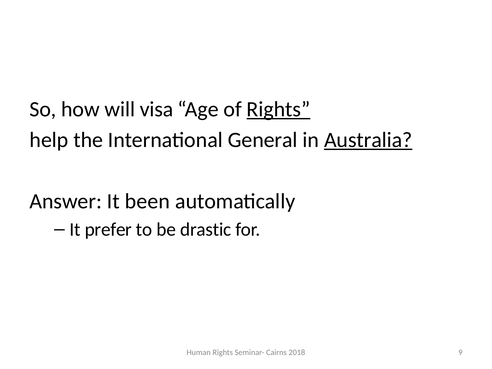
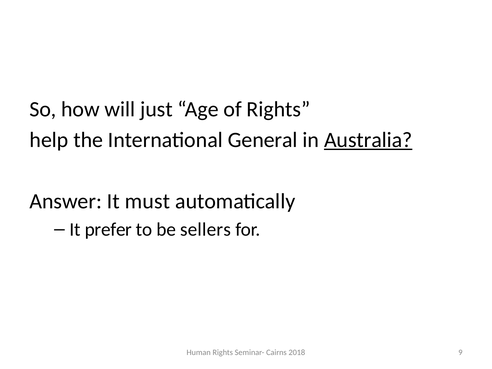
visa: visa -> just (156, 109)
Rights underline: present -> none (278, 109)
been: been -> must (147, 201)
drastic: drastic -> sellers (206, 229)
